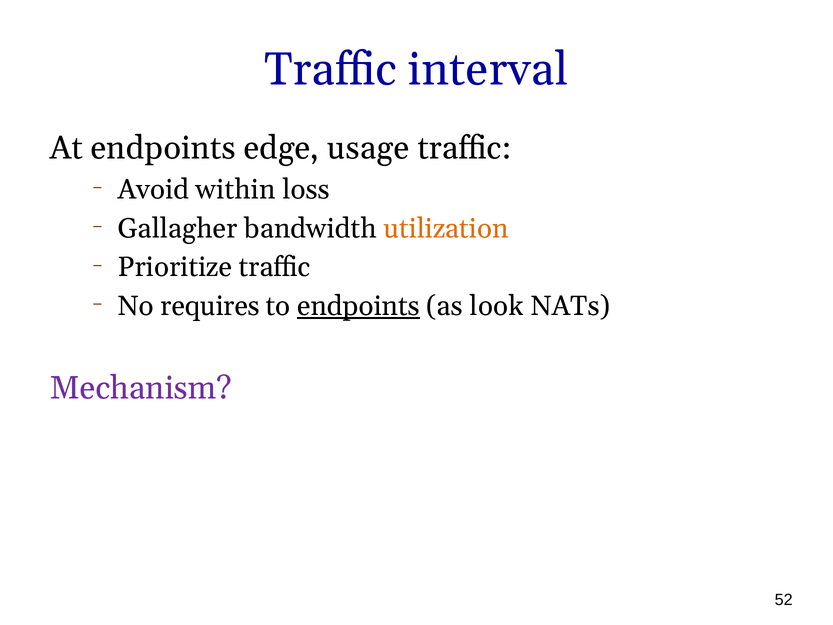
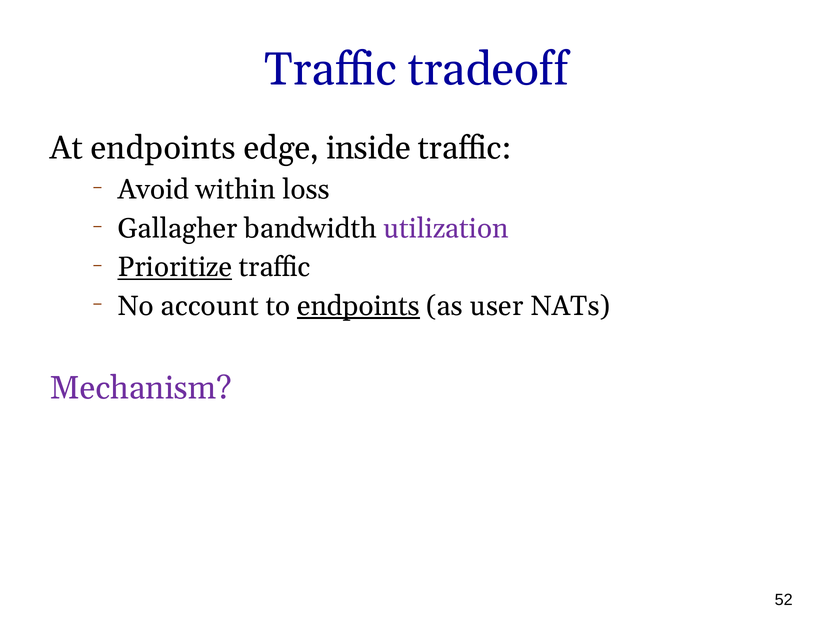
interval: interval -> tradeoff (488, 69)
usage: usage -> inside (368, 148)
utilization colour: orange -> purple (446, 228)
Prioritize underline: none -> present (175, 267)
requires: requires -> account (210, 306)
look: look -> user (497, 306)
